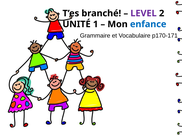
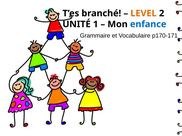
LEVEL colour: purple -> orange (144, 13)
